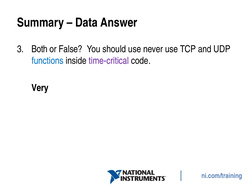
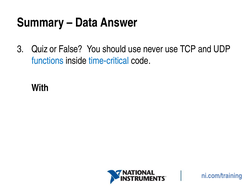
Both: Both -> Quiz (40, 49)
time-critical colour: purple -> blue (109, 61)
Very: Very -> With (40, 88)
